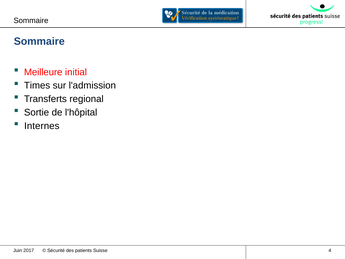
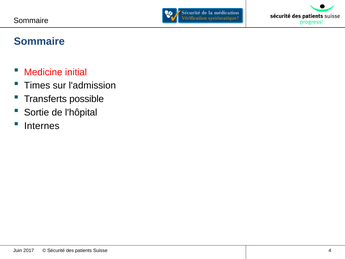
Meilleure: Meilleure -> Medicine (43, 72)
regional: regional -> possible (87, 99)
